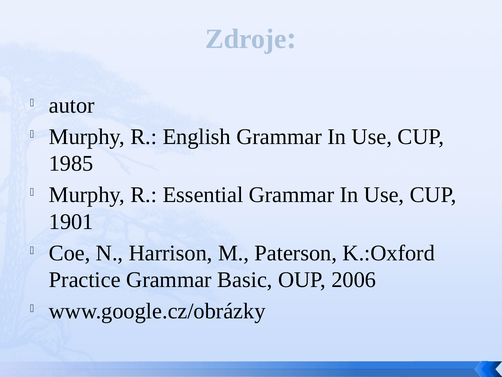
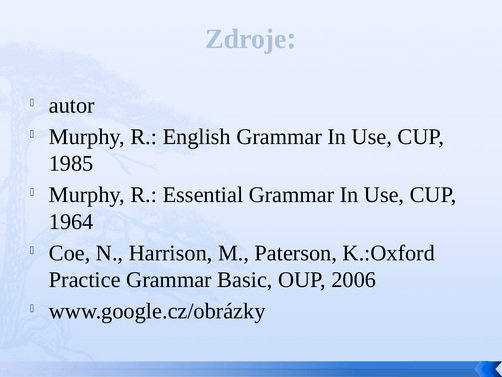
1901: 1901 -> 1964 (71, 221)
